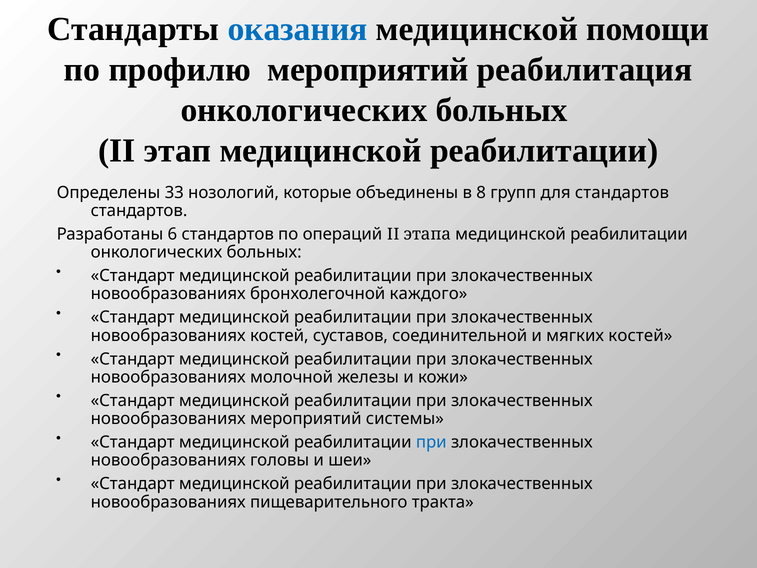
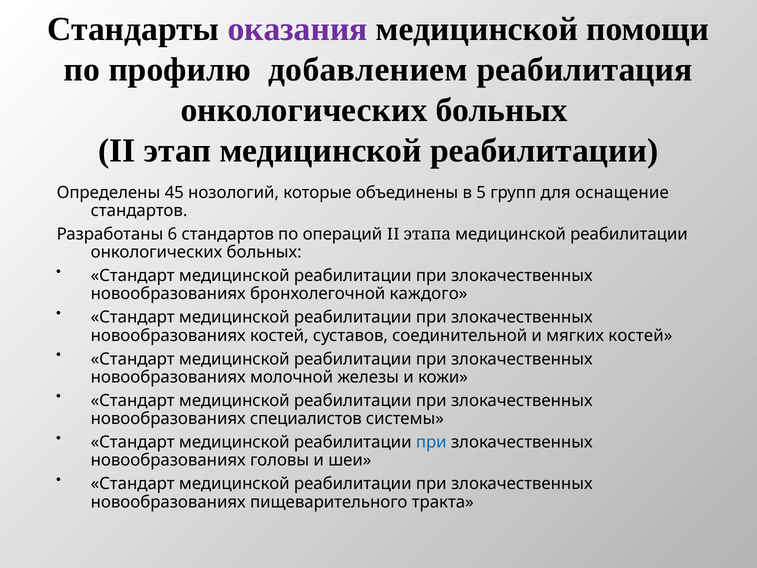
оказания colour: blue -> purple (298, 29)
профилю мероприятий: мероприятий -> добавлением (368, 70)
33: 33 -> 45 (174, 192)
8: 8 -> 5 (481, 192)
для стандартов: стандартов -> оснащение (622, 192)
новообразованиях мероприятий: мероприятий -> специалистов (306, 419)
